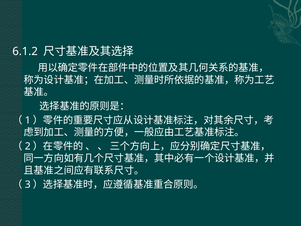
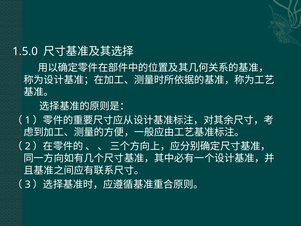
6.1.2: 6.1.2 -> 1.5.0 (25, 51)
